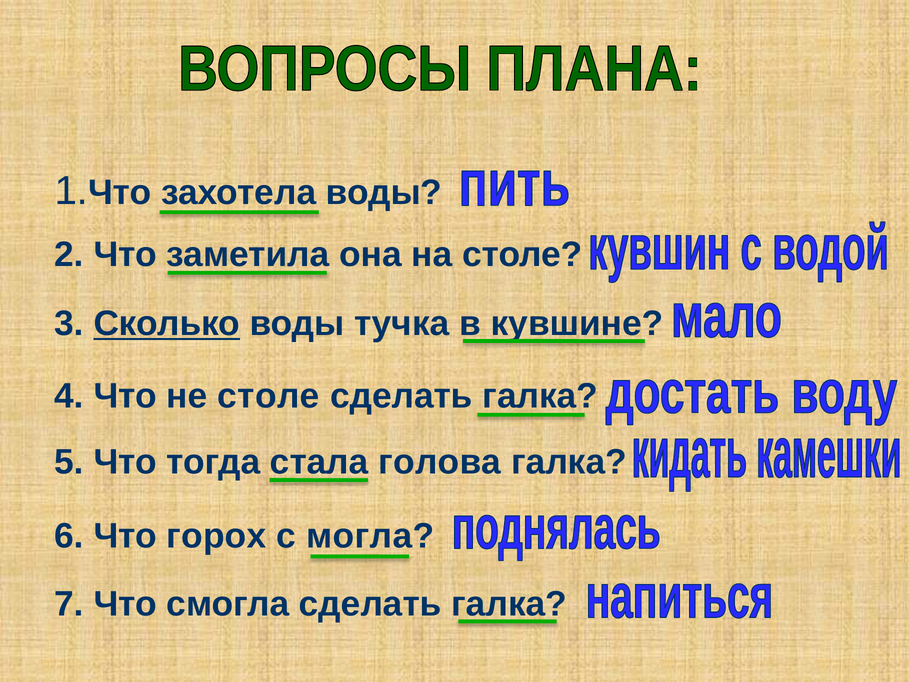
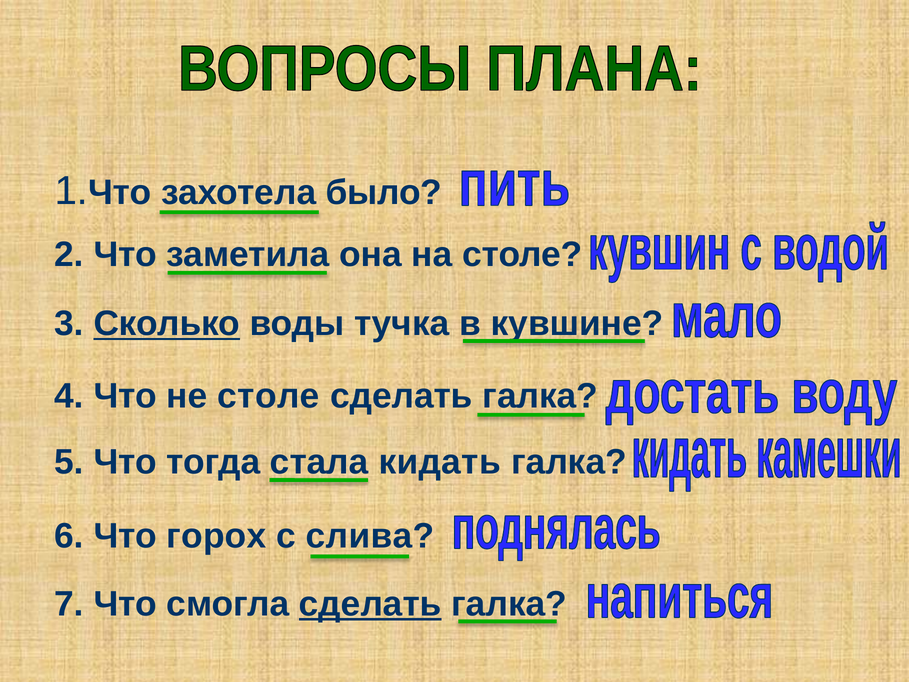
воды: воды -> было (384, 192)
голова: голова -> кидать (440, 462)
могла: могла -> слива (370, 536)
сделать underline: none -> present (370, 604)
